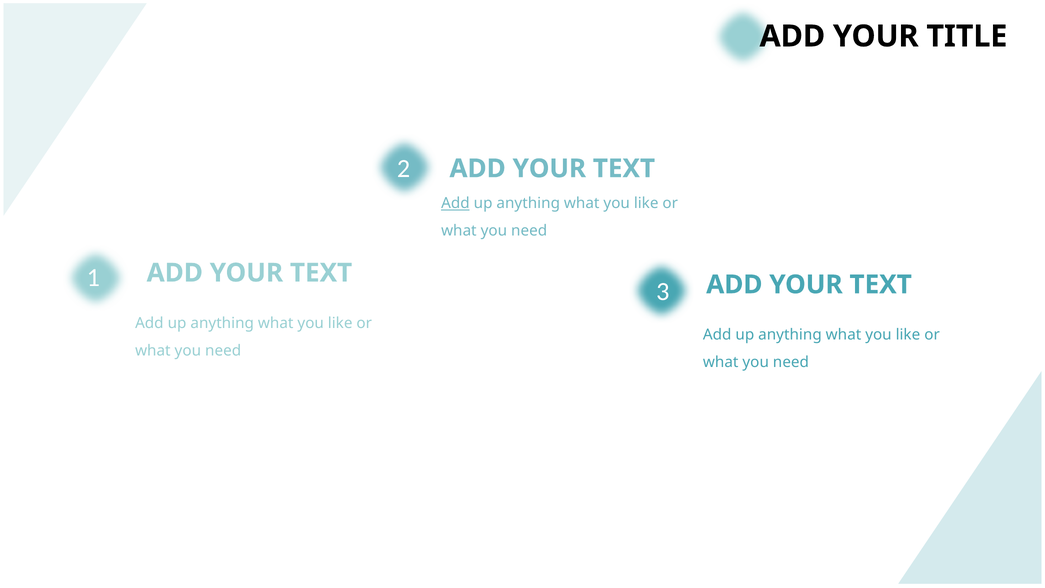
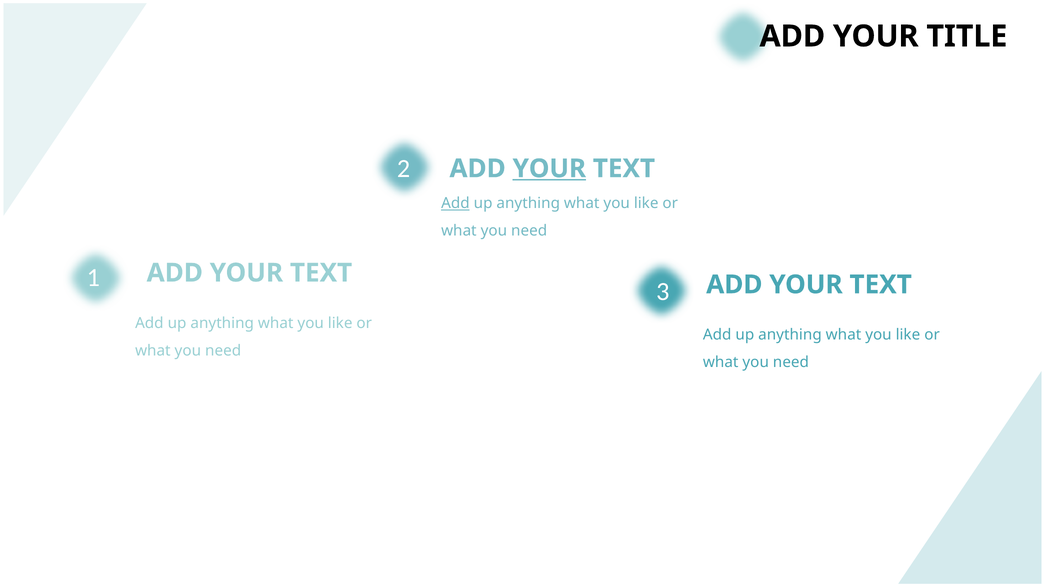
YOUR underline: none -> present (549, 169)
